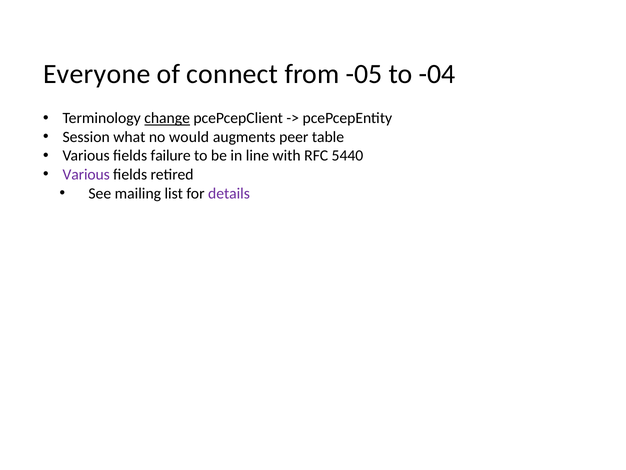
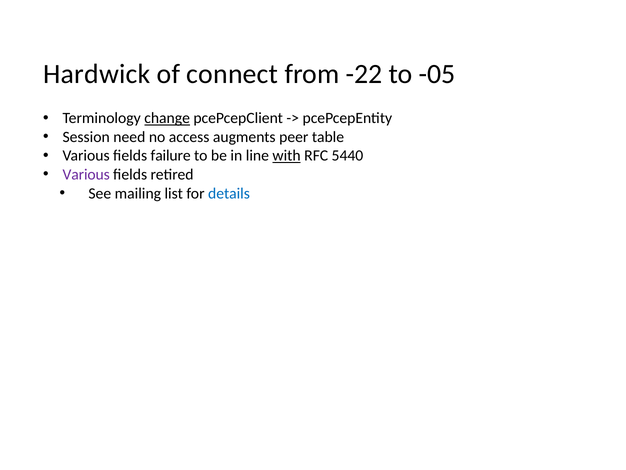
Everyone: Everyone -> Hardwick (97, 74)
-05: -05 -> -22 (364, 74)
-04: -04 -> -05 (437, 74)
what: what -> need (129, 137)
would: would -> access (189, 137)
with underline: none -> present (287, 156)
details colour: purple -> blue (229, 193)
